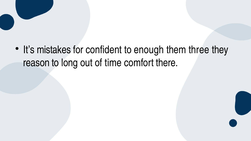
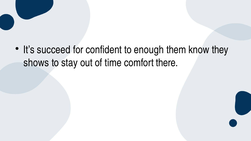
mistakes: mistakes -> succeed (54, 50)
three: three -> know (199, 50)
reason: reason -> shows (36, 63)
long: long -> stay (70, 63)
